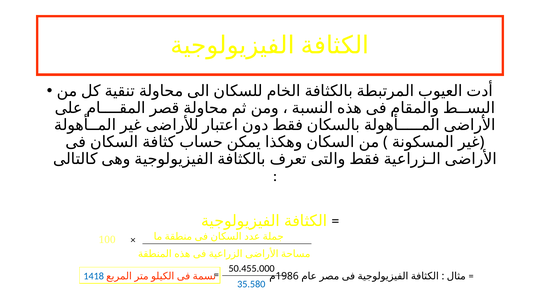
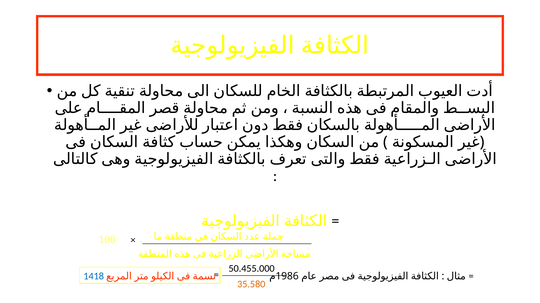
35.580 colour: blue -> orange (251, 285)
